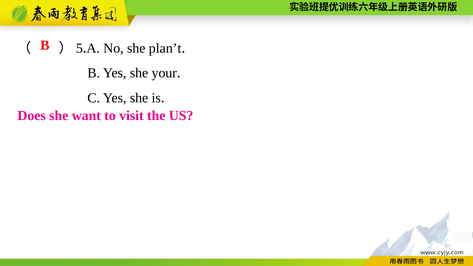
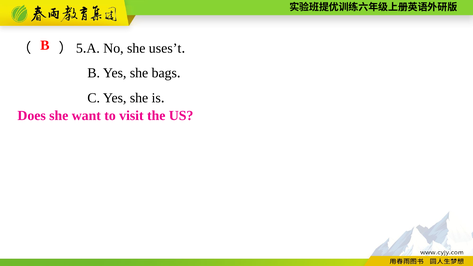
plan’t: plan’t -> uses’t (165, 48)
your: your -> bags (164, 73)
